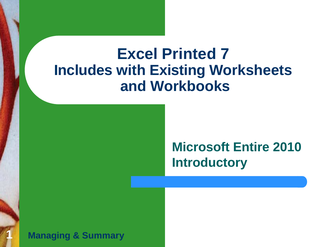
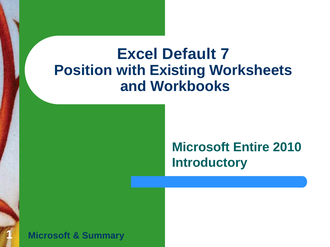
Printed: Printed -> Default (189, 54)
Includes: Includes -> Position (83, 71)
Managing: Managing -> Microsoft (49, 236)
